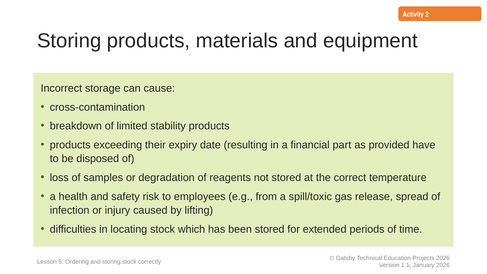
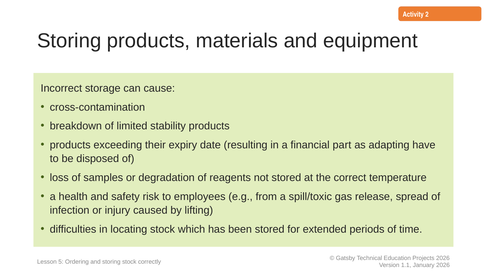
provided: provided -> adapting (389, 145)
